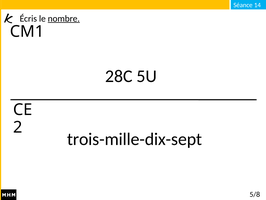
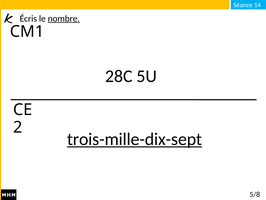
trois-mille-dix-sept underline: none -> present (135, 139)
